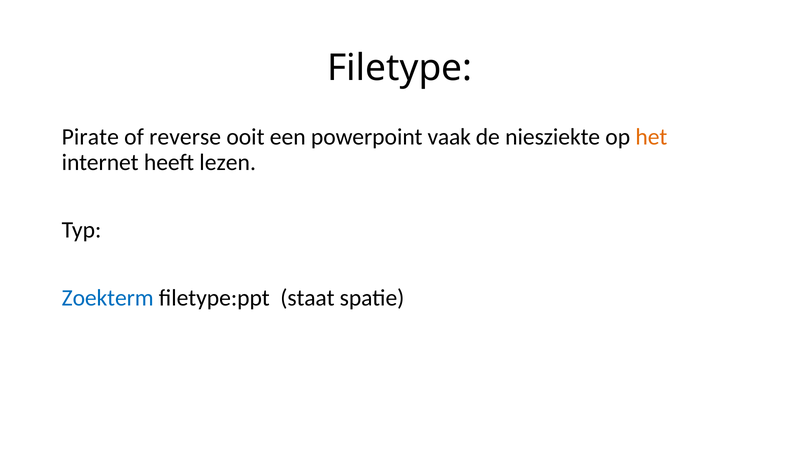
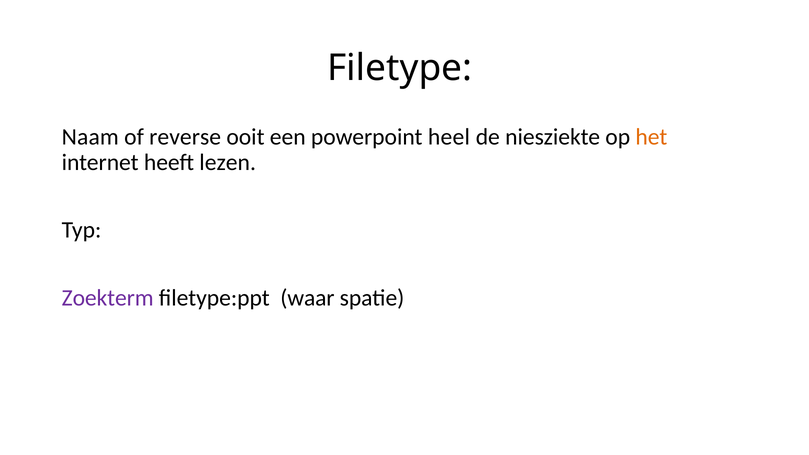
Pirate: Pirate -> Naam (90, 137)
vaak: vaak -> heel (449, 137)
Zoekterm colour: blue -> purple (108, 298)
staat: staat -> waar (307, 298)
